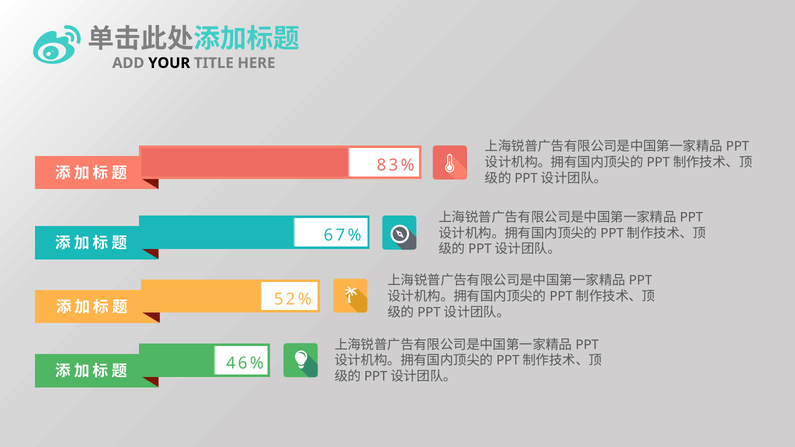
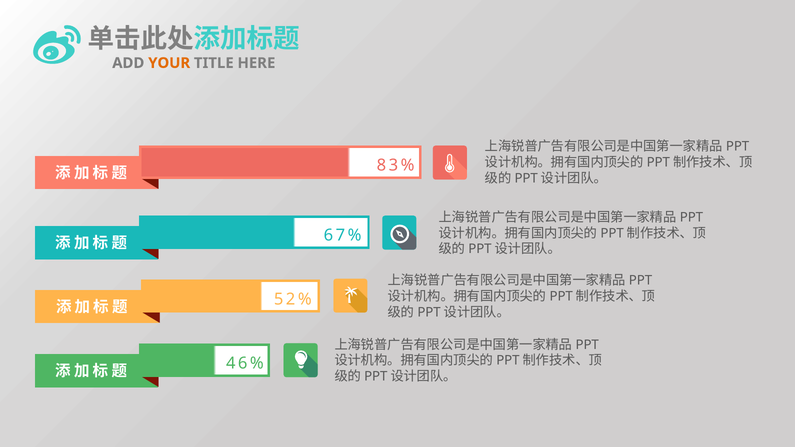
YOUR colour: black -> orange (169, 63)
